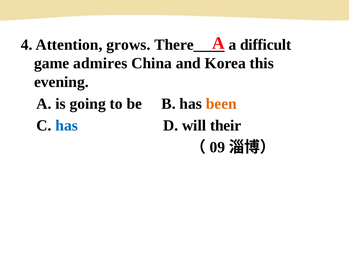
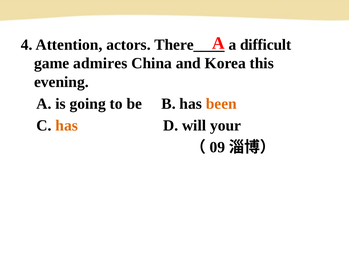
grows: grows -> actors (128, 45)
has colour: blue -> orange (67, 125)
their: their -> your (226, 125)
